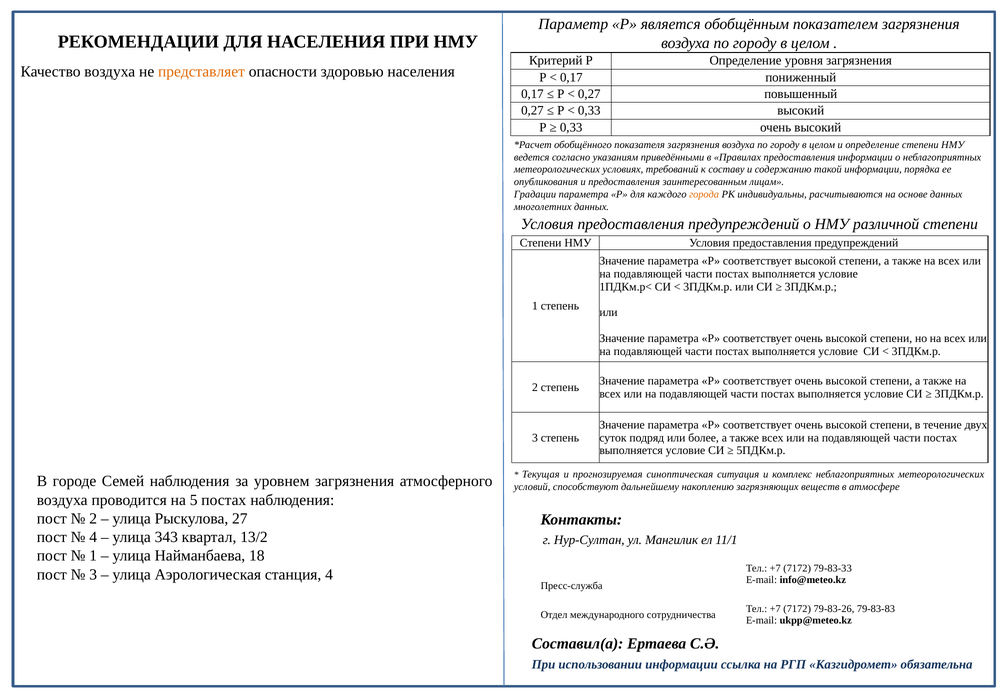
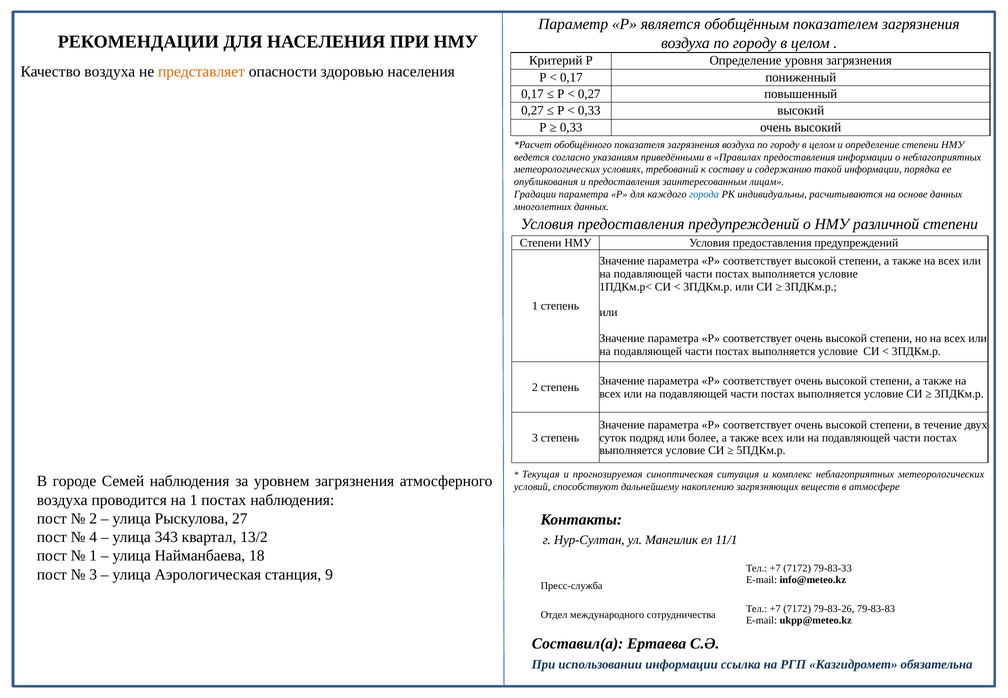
города colour: orange -> blue (704, 194)
на 5: 5 -> 1 (194, 500)
станция 4: 4 -> 9 (329, 574)
